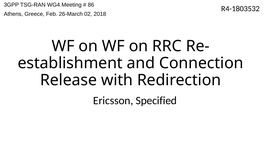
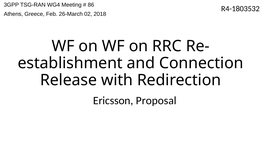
Specified: Specified -> Proposal (156, 101)
